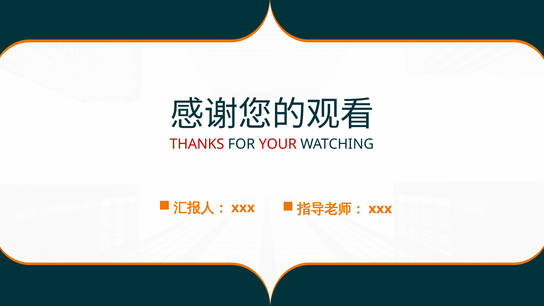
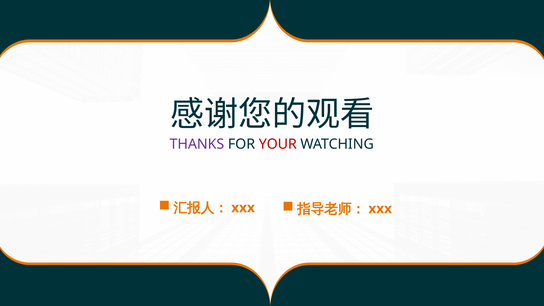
THANKS colour: red -> purple (197, 144)
